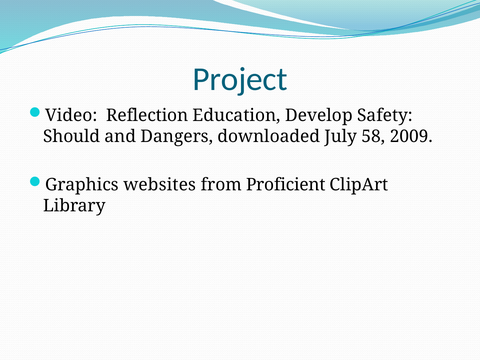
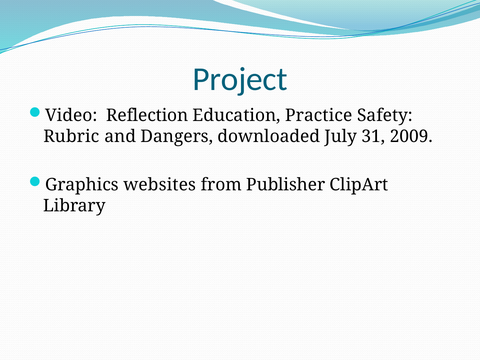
Develop: Develop -> Practice (319, 116)
Should: Should -> Rubric (71, 136)
58: 58 -> 31 (373, 136)
Proficient: Proficient -> Publisher (286, 185)
